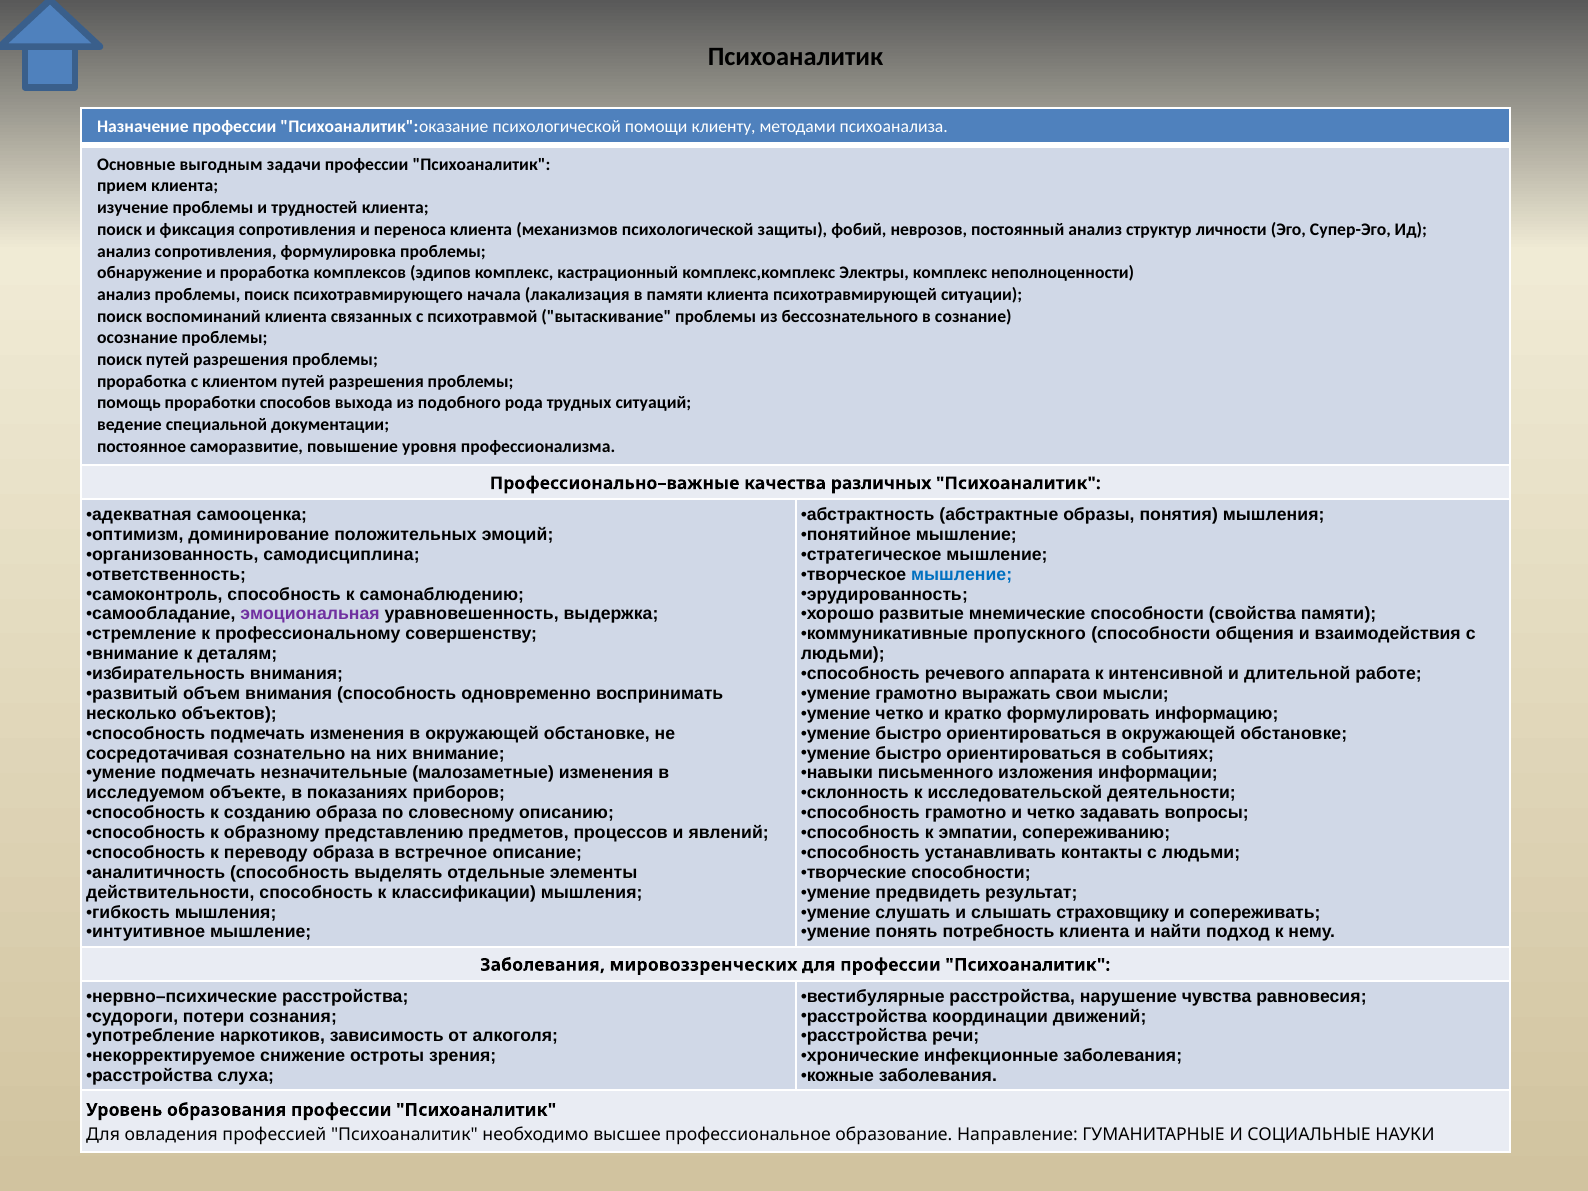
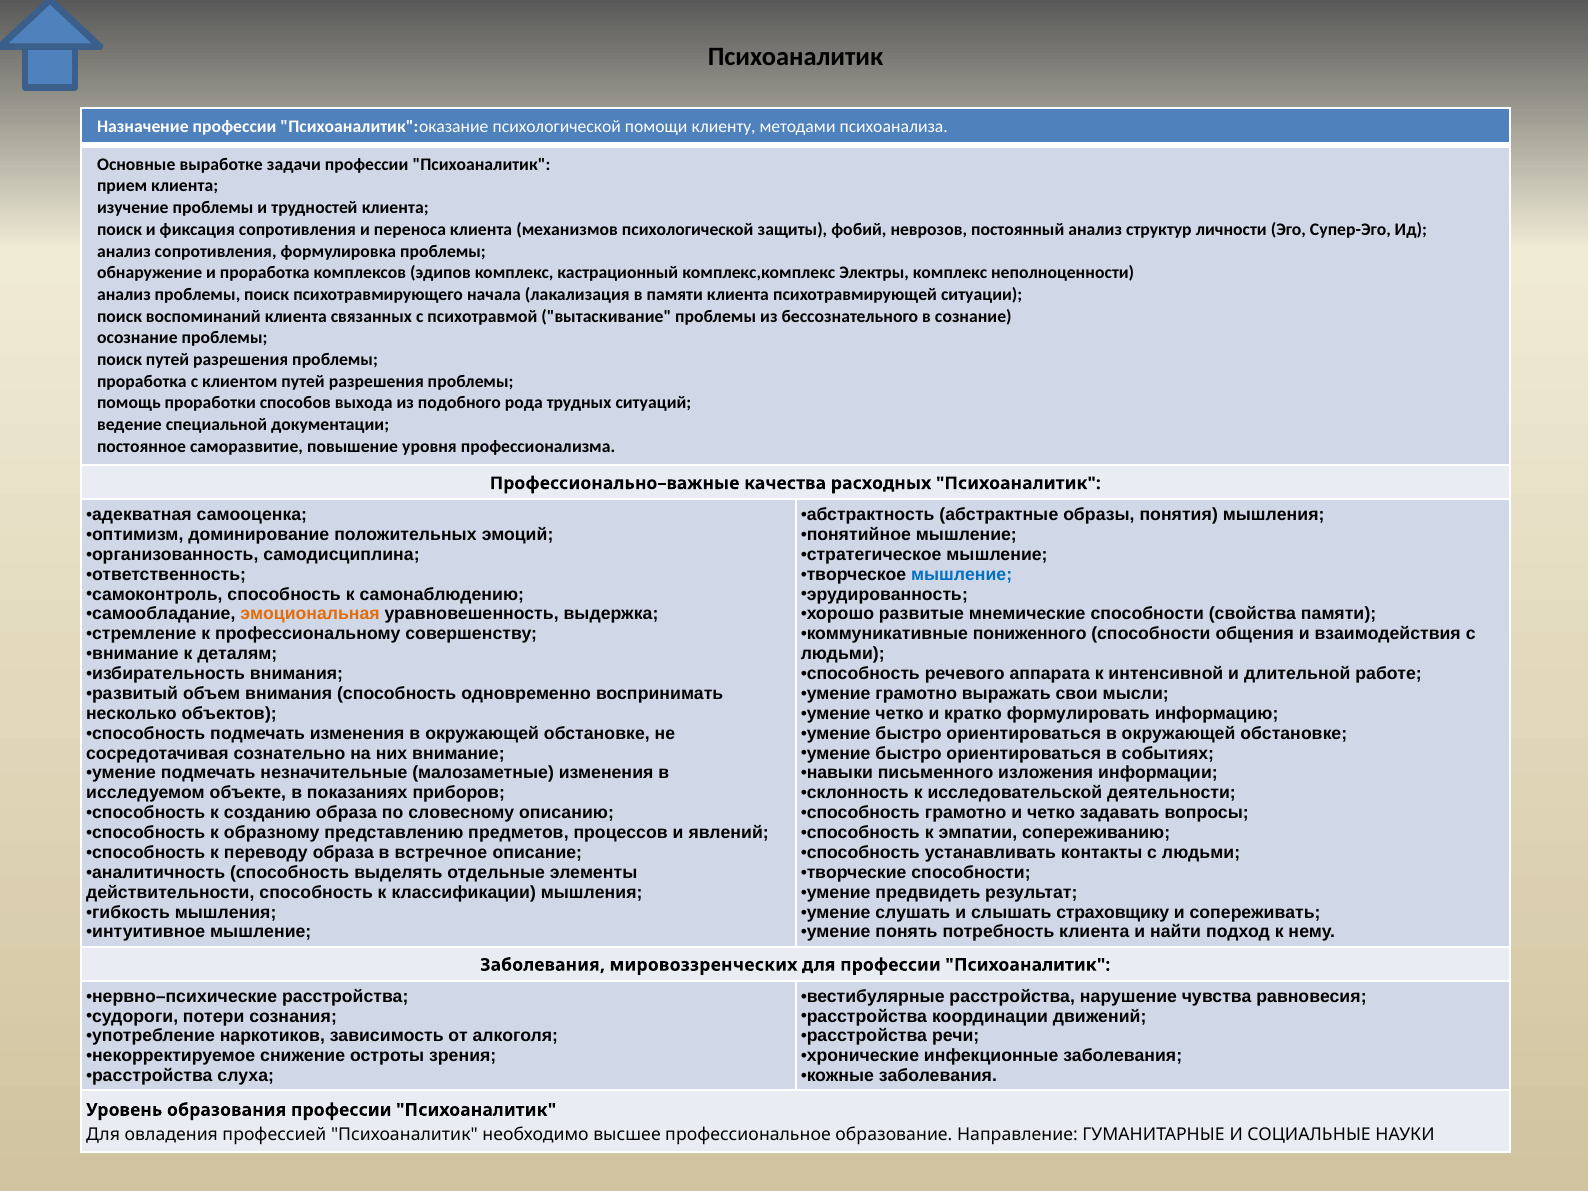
выгодным: выгодным -> выработке (221, 164)
различных: различных -> расходных (881, 483)
эмоциональная colour: purple -> orange (310, 614)
пропускного: пропускного -> пониженного (1030, 634)
